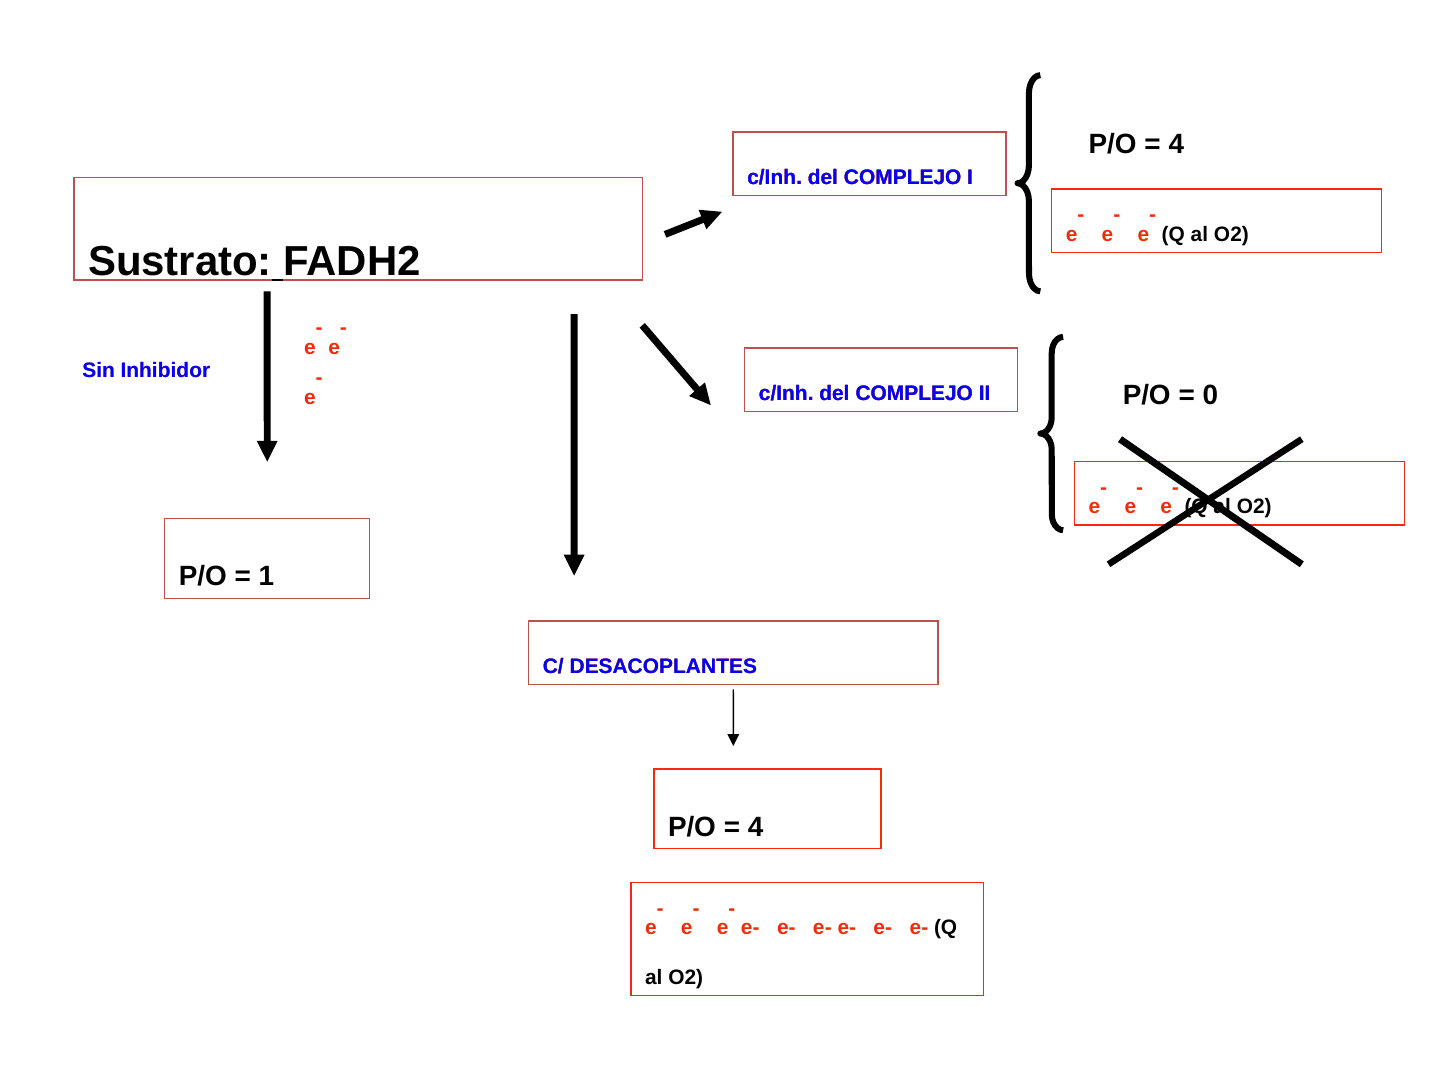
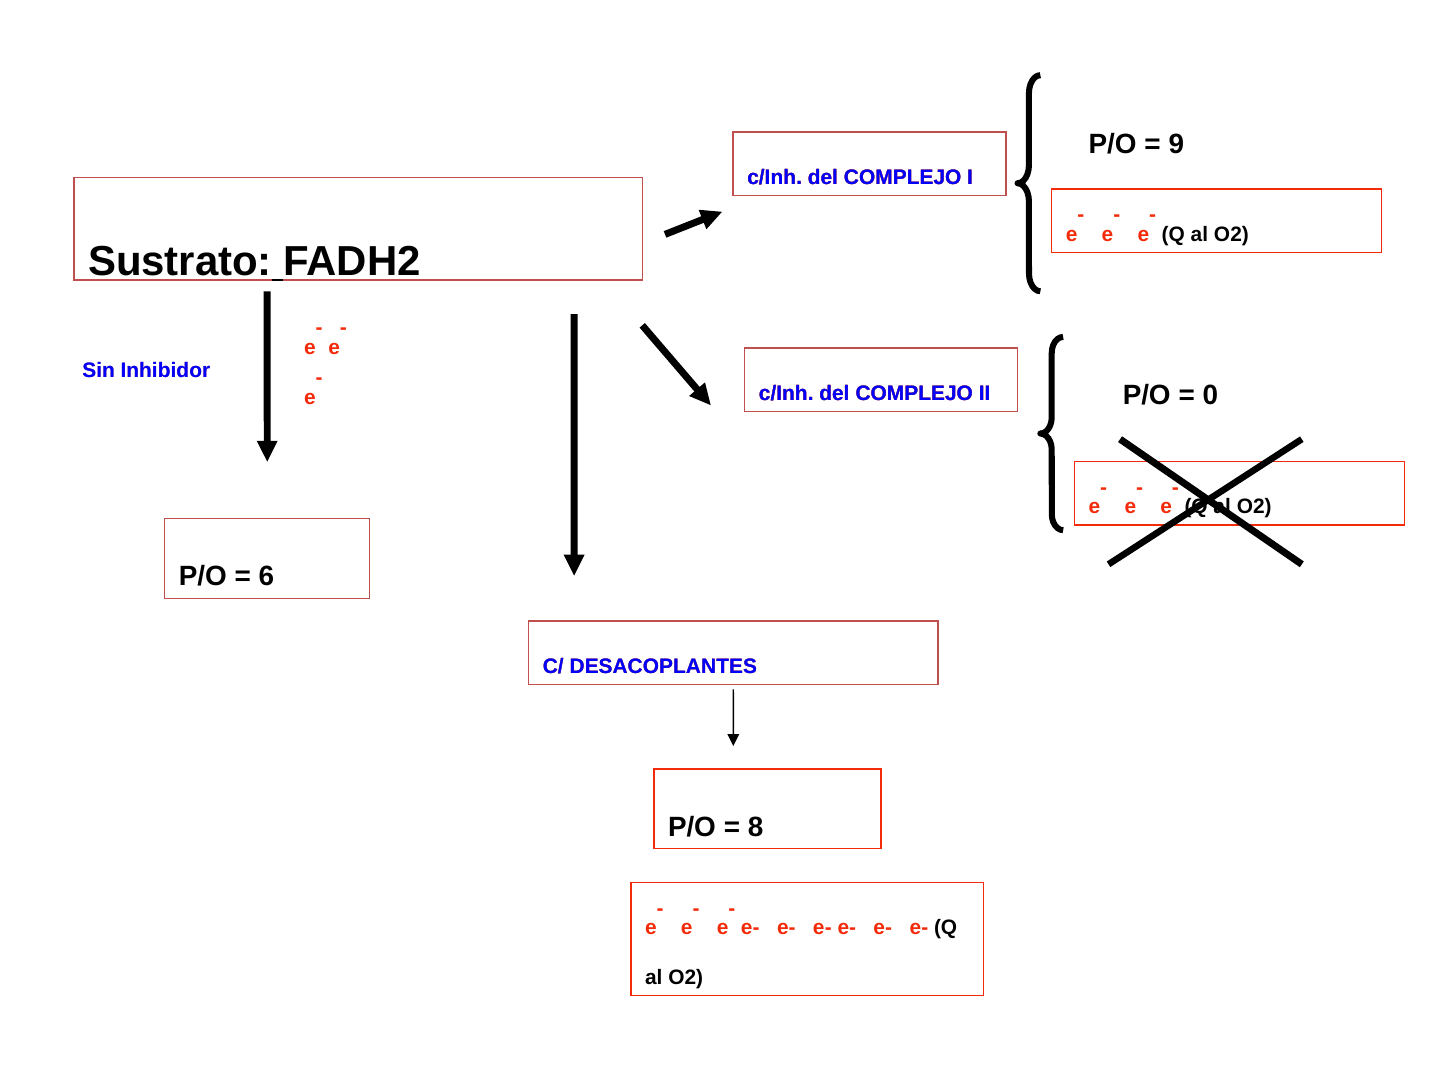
4: 4 -> 9 (1176, 145)
1: 1 -> 6 (266, 577)
4: 4 -> 8 (756, 827)
